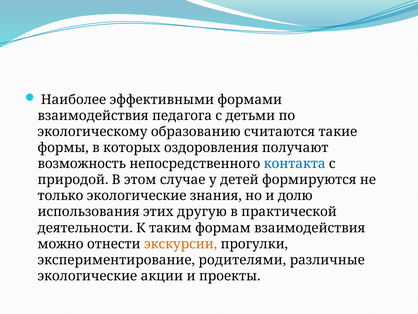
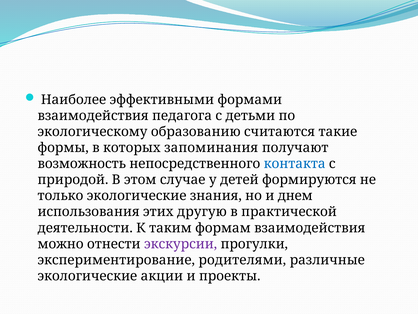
оздоровления: оздоровления -> запоминания (211, 148)
долю: долю -> днем (295, 196)
экскурсии colour: orange -> purple (181, 244)
